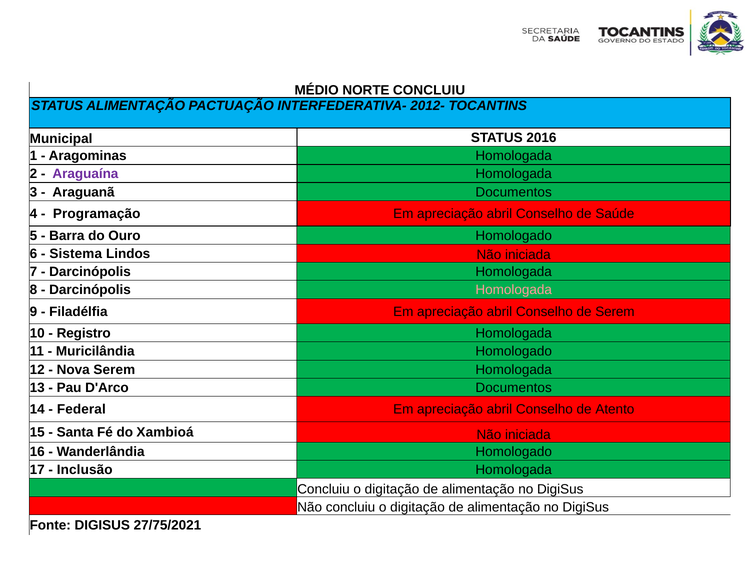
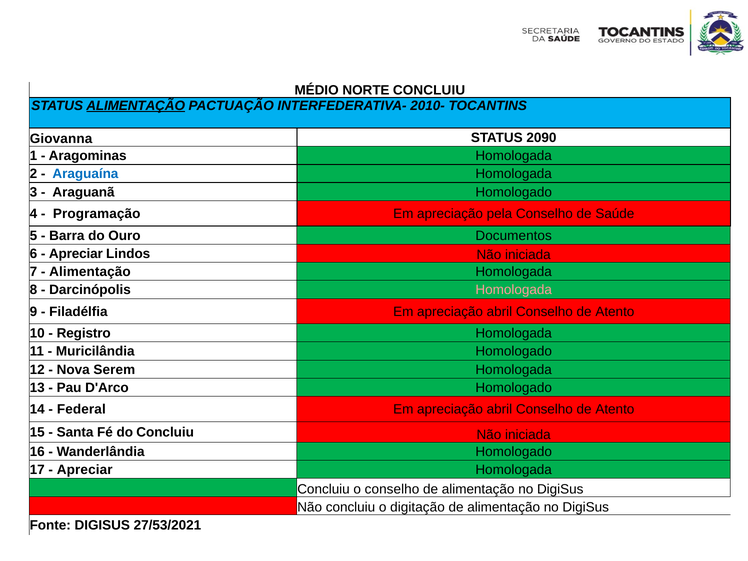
ALIMENTAÇÃO underline: none -> present (136, 106)
2012-: 2012- -> 2010- (428, 106)
Municipal: Municipal -> Giovanna (61, 139)
2016: 2016 -> 2090 (541, 138)
Araguaína colour: purple -> blue (85, 174)
Araguanã Documentos: Documentos -> Homologado (514, 192)
abril: abril -> pela (499, 214)
Ouro Homologado: Homologado -> Documentos (514, 236)
Sistema: Sistema -> Apreciar (76, 254)
Darcinópolis: Darcinópolis -> Alimentação (90, 272)
Serem: Serem -> Atento (615, 312)
D'Arco Documentos: Documentos -> Homologado (514, 388)
do Xambioá: Xambioá -> Concluiu (165, 432)
Inclusão: Inclusão -> Apreciar (85, 470)
digitação: digitação -> conselho (392, 489)
27/75/2021: 27/75/2021 -> 27/53/2021 (167, 525)
